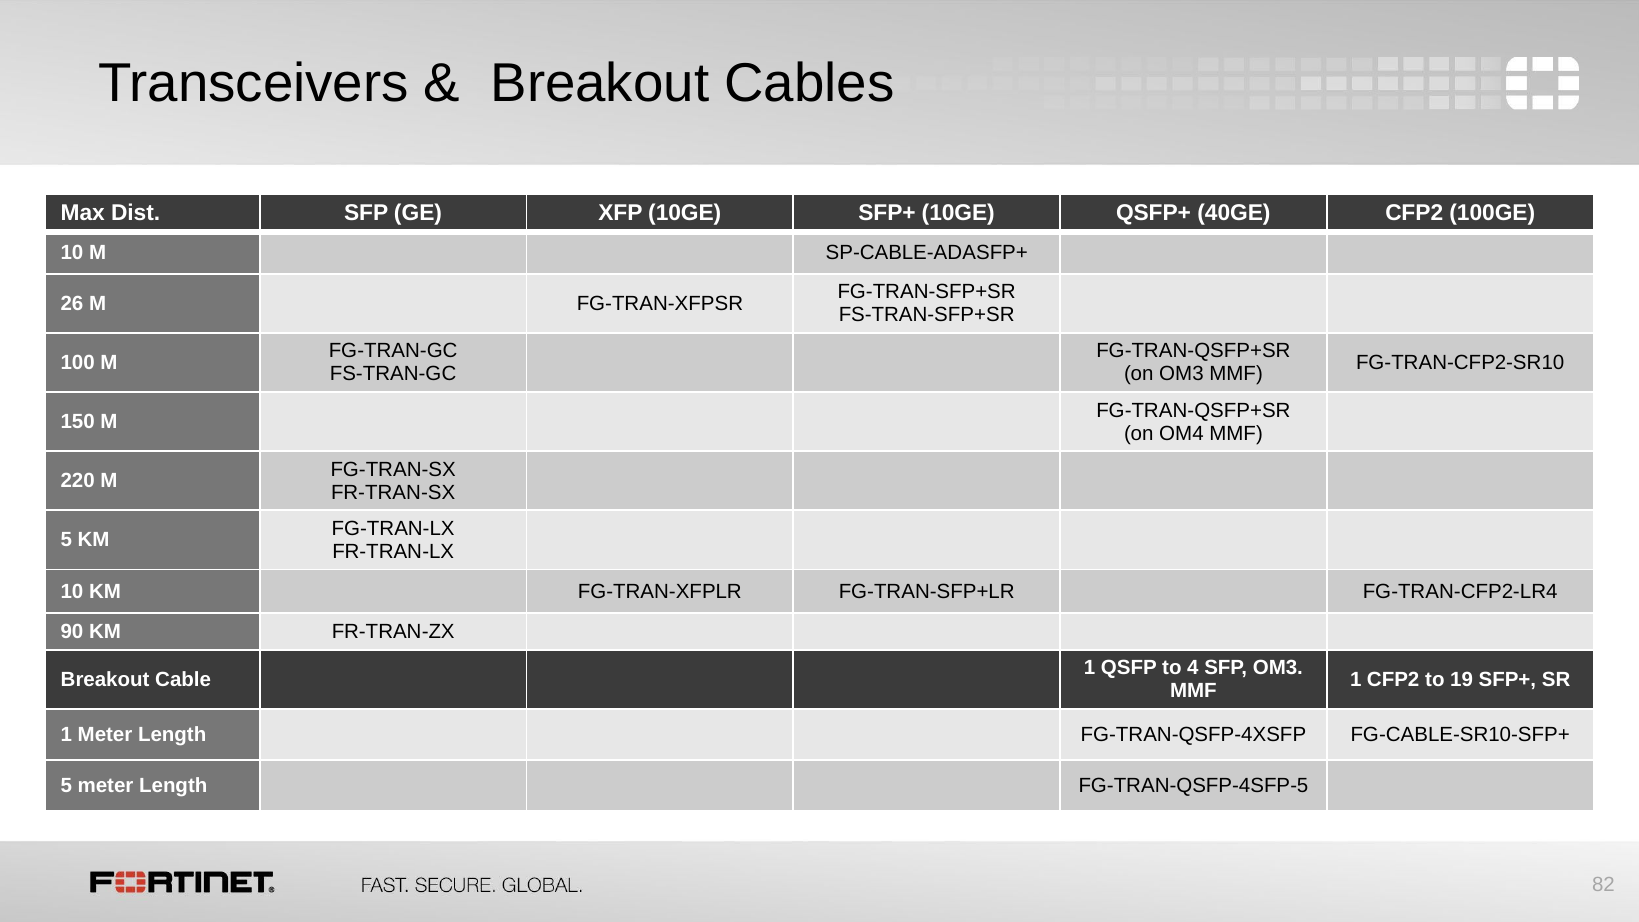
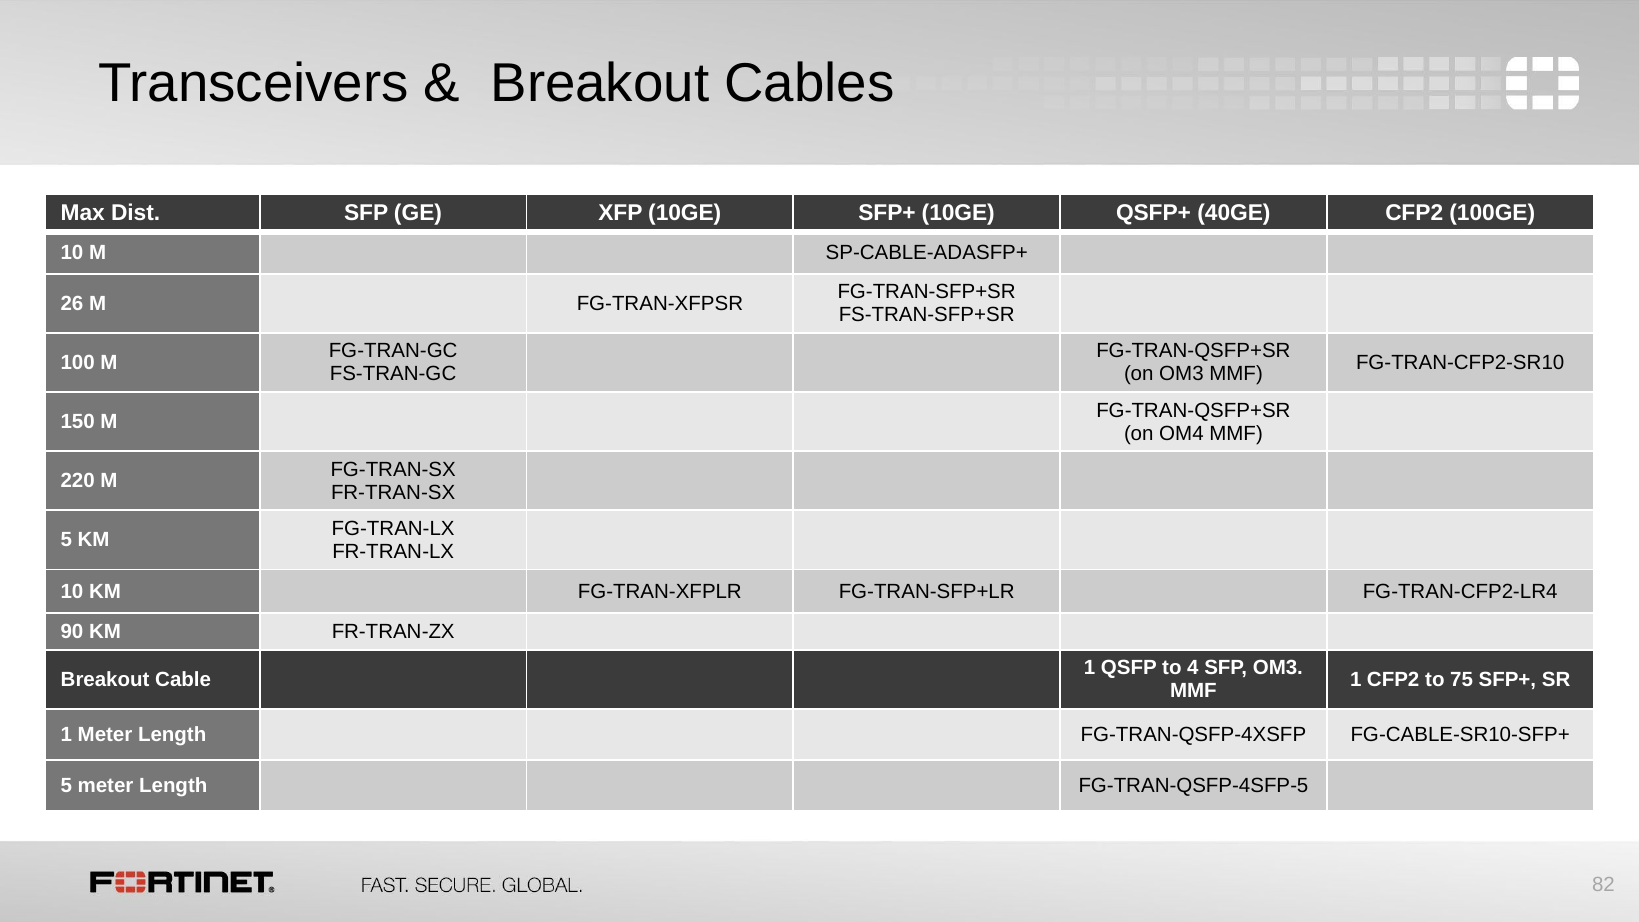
19: 19 -> 75 (1462, 679)
